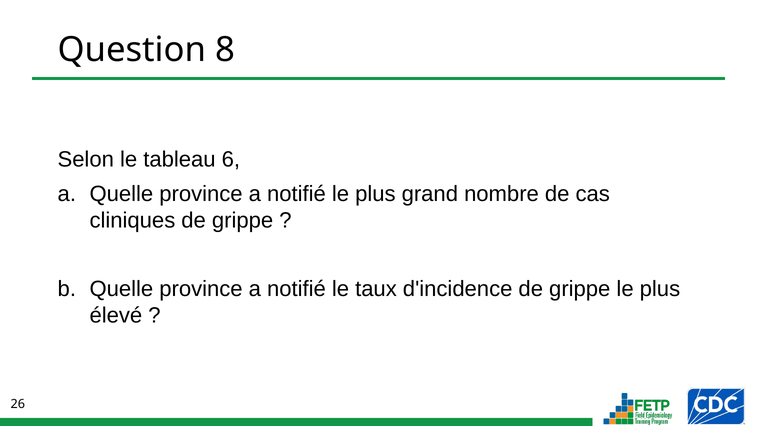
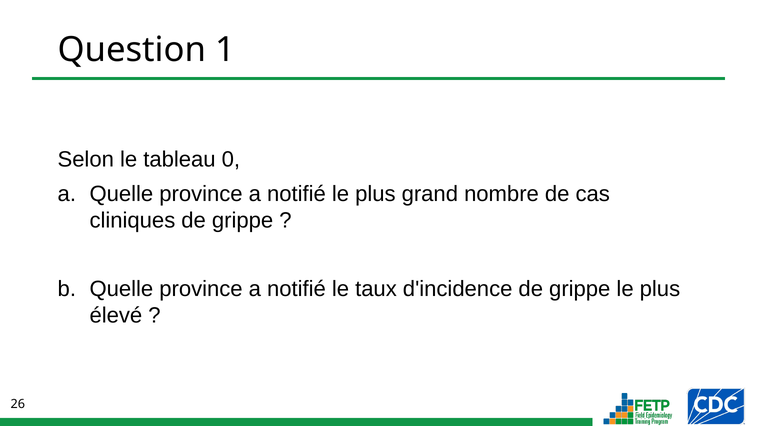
8: 8 -> 1 (225, 50)
6: 6 -> 0 (231, 159)
